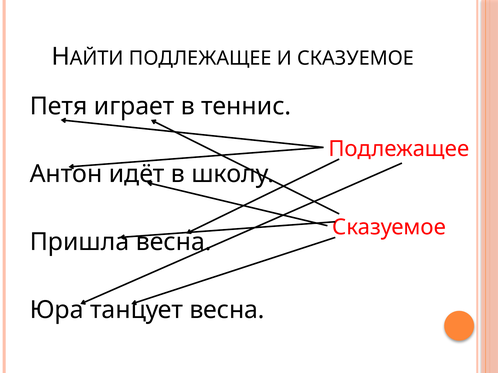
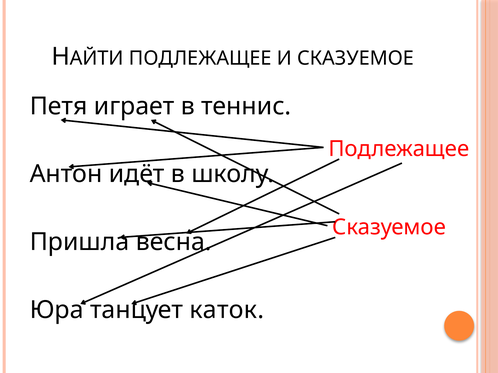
танцует весна: весна -> каток (227, 311)
